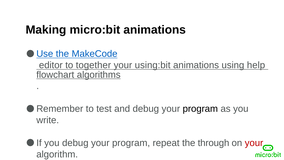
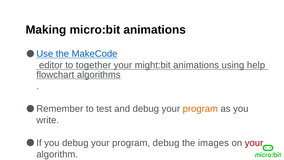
using:bit: using:bit -> might:bit (153, 65)
program colour: black -> orange (200, 109)
program repeat: repeat -> debug (166, 143)
through: through -> images (213, 143)
